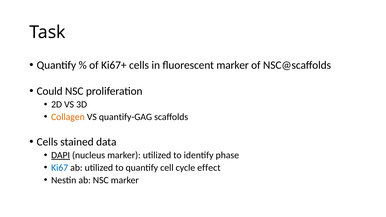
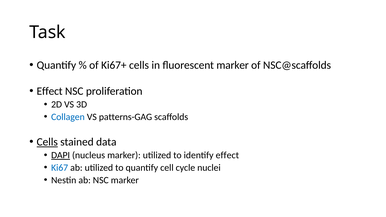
Could: Could -> Effect (50, 91)
Collagen colour: orange -> blue (68, 117)
quantify-GAG: quantify-GAG -> patterns-GAG (126, 117)
Cells underline: none -> present (47, 142)
identify phase: phase -> effect (227, 155)
effect: effect -> nuclei (209, 168)
